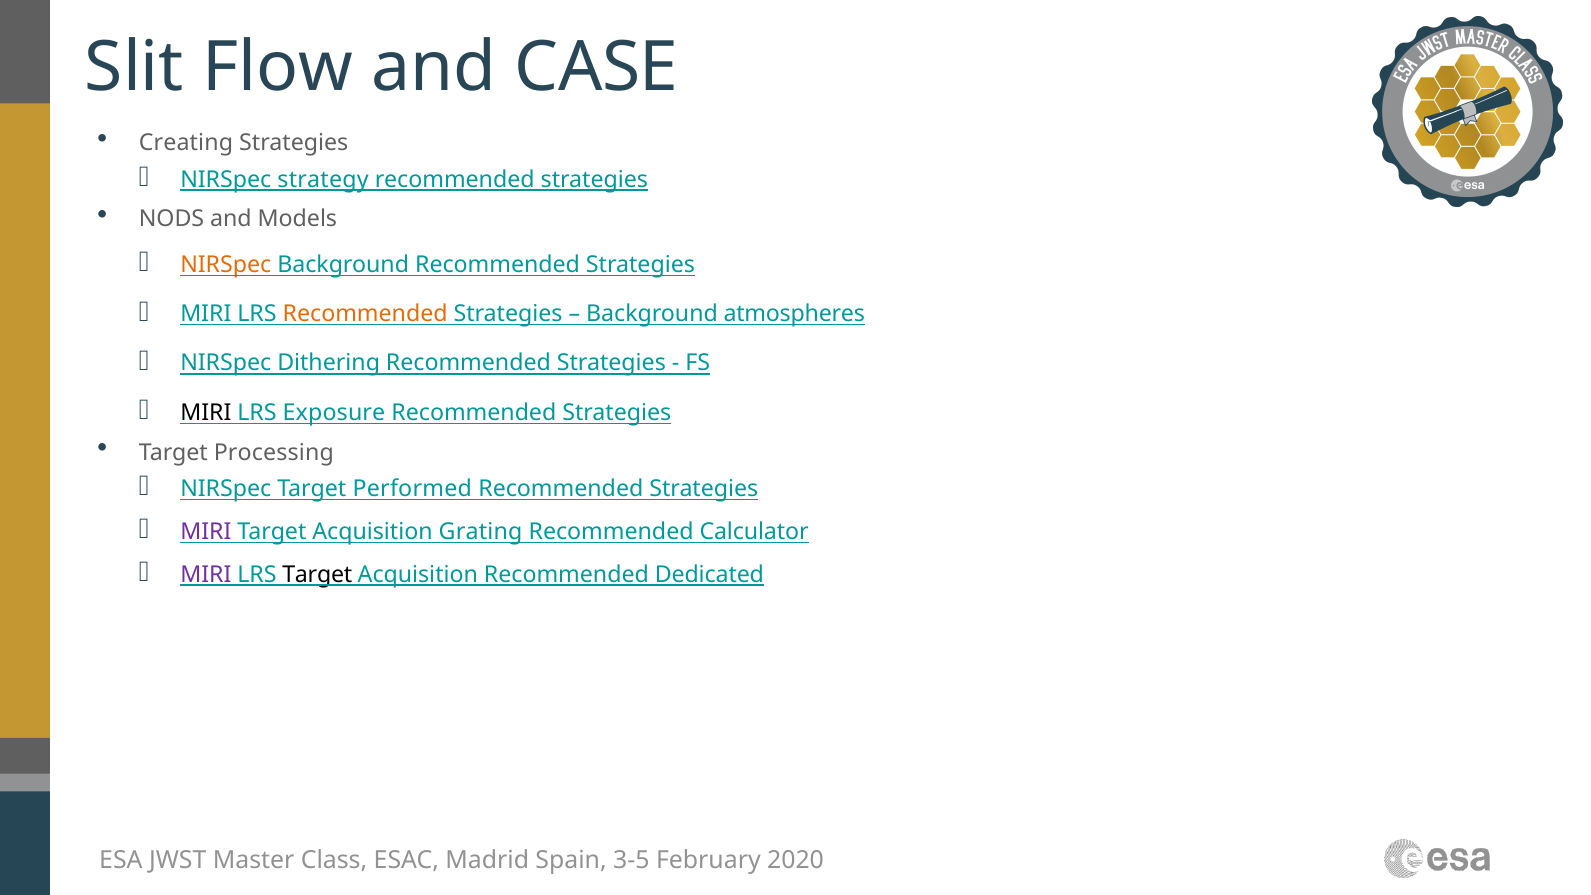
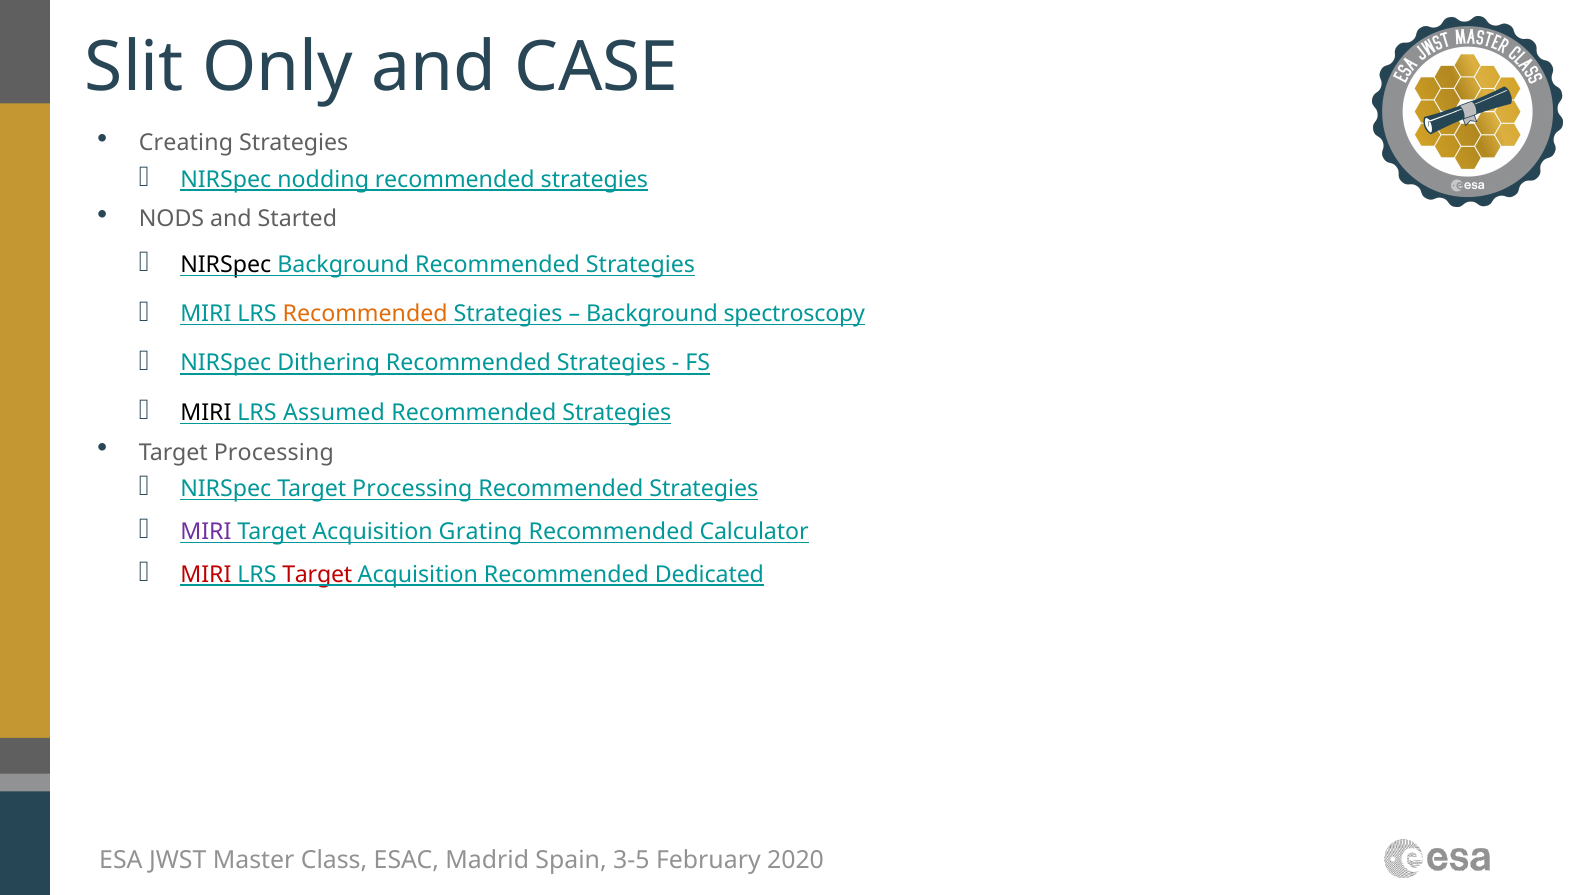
Flow: Flow -> Only (278, 68)
strategy: strategy -> nodding (323, 179)
Models: Models -> Started (297, 219)
NIRSpec colour: orange -> black (226, 265)
atmospheres: atmospheres -> spectroscopy (794, 314)
Exposure: Exposure -> Assumed (334, 413)
NIRSpec Target Performed: Performed -> Processing (412, 489)
MIRI colour: purple -> red (206, 574)
Target colour: black -> red (317, 574)
